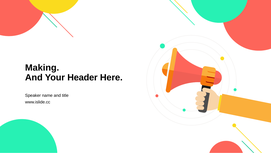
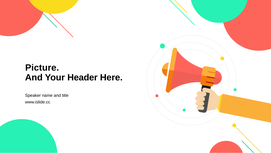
Making: Making -> Picture (42, 68)
